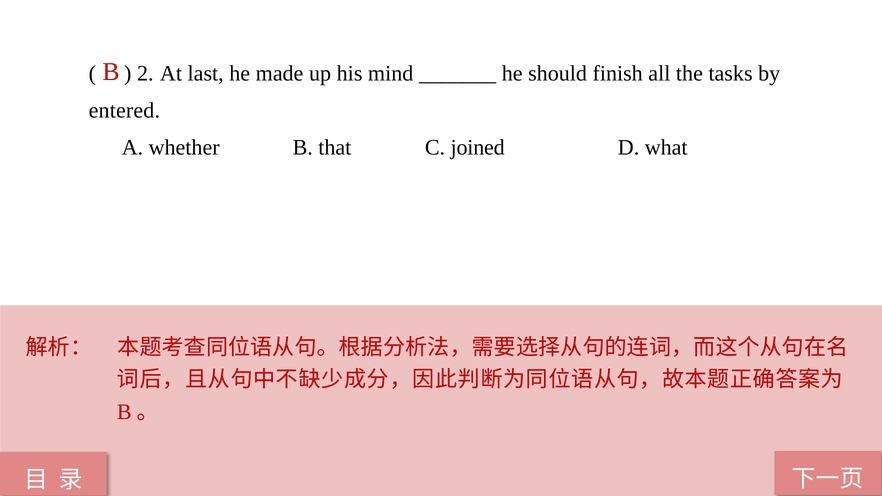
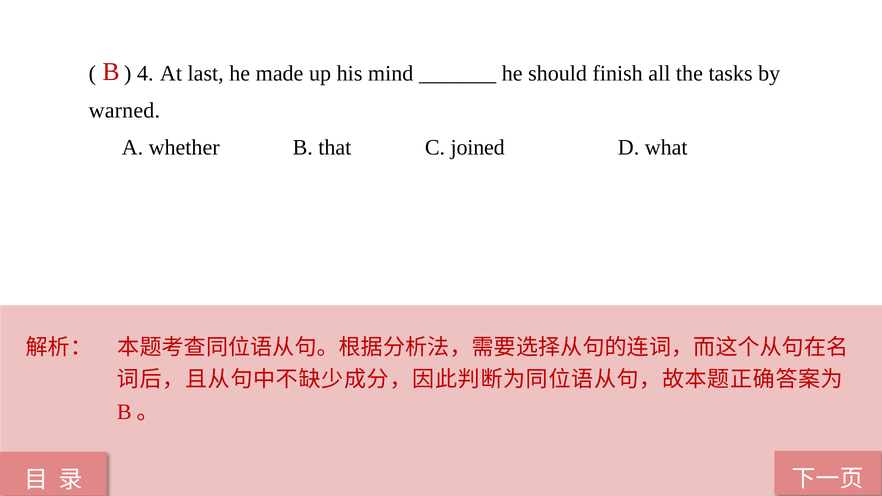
2: 2 -> 4 (145, 74)
entered: entered -> warned (124, 111)
